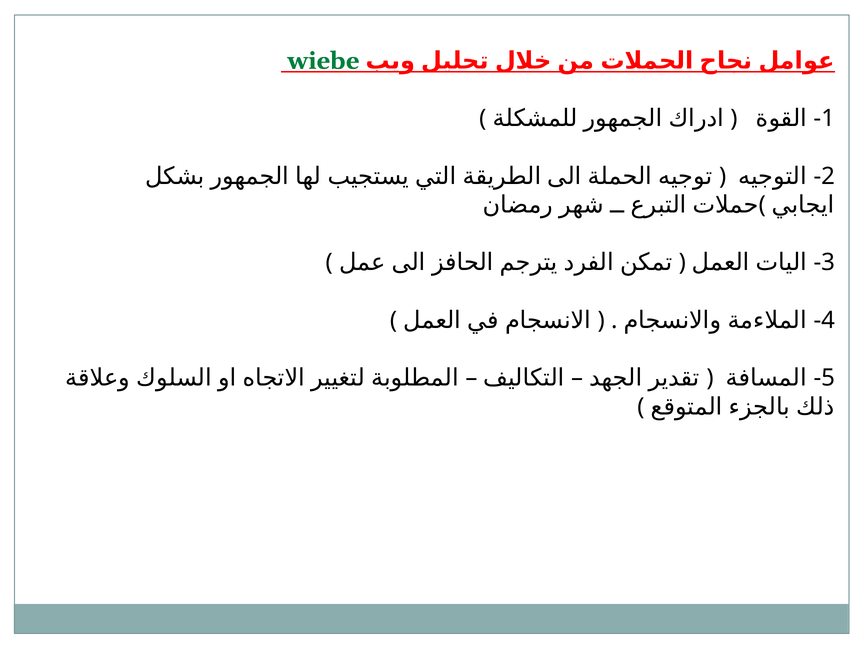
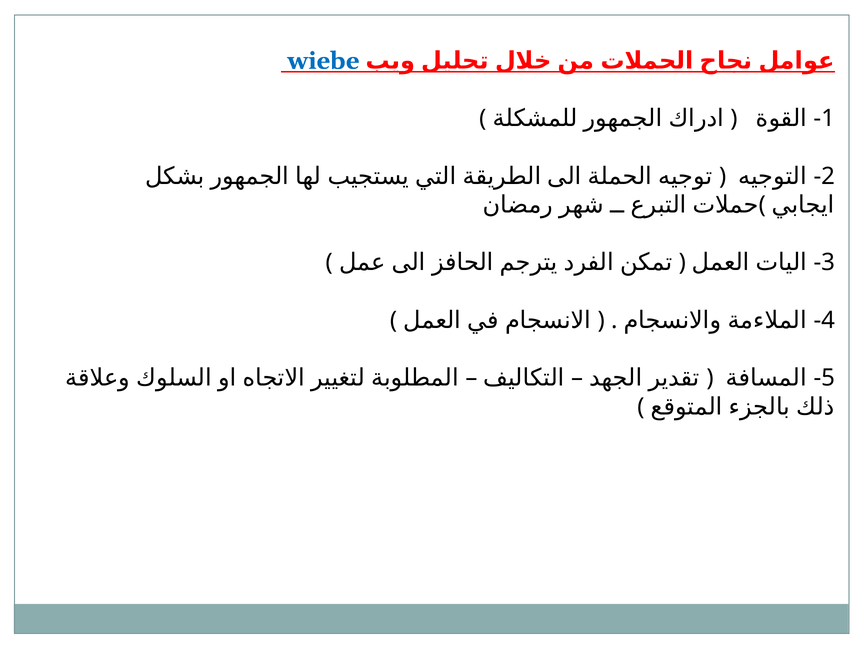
wiebe colour: green -> blue (323, 61)
